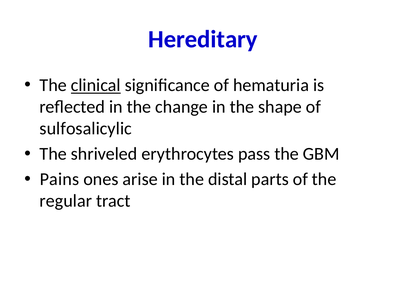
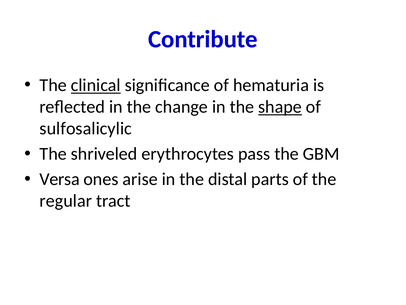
Hereditary: Hereditary -> Contribute (203, 39)
shape underline: none -> present (280, 107)
Pains: Pains -> Versa (60, 179)
